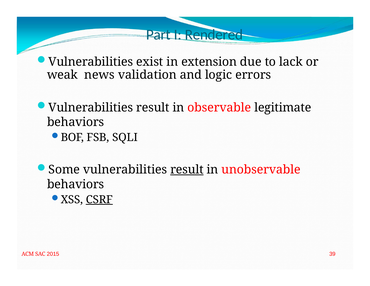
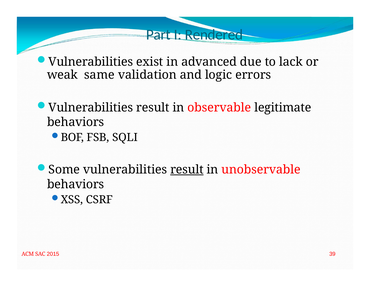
extension: extension -> advanced (209, 62)
news: news -> same (99, 75)
CSRF underline: present -> none (99, 200)
